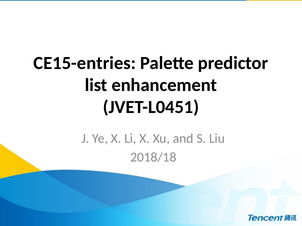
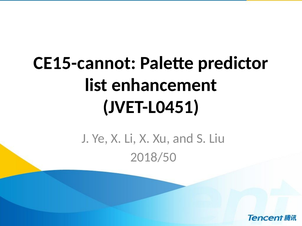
CE15-entries: CE15-entries -> CE15-cannot (85, 63)
2018/18: 2018/18 -> 2018/50 (153, 158)
